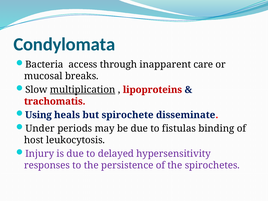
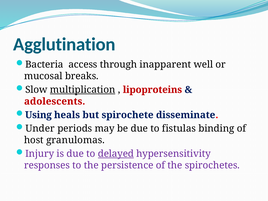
Condylomata: Condylomata -> Agglutination (64, 44)
care: care -> well (203, 65)
trachomatis: trachomatis -> adolescents (55, 101)
leukocytosis: leukocytosis -> granulomas (75, 140)
delayed underline: none -> present (116, 154)
